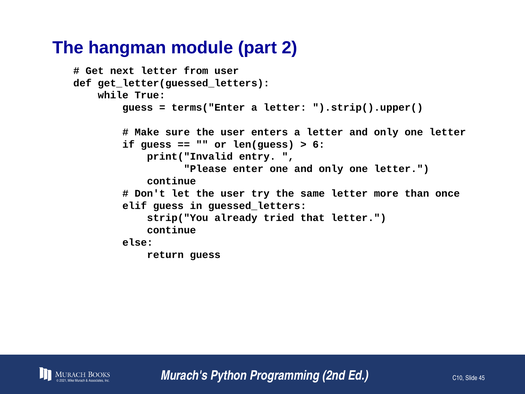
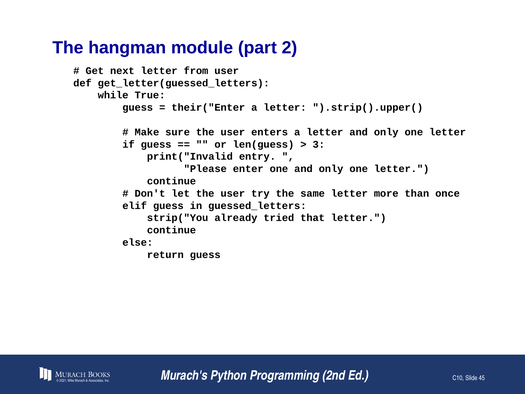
terms("Enter: terms("Enter -> their("Enter (208, 107)
6: 6 -> 3 (319, 144)
